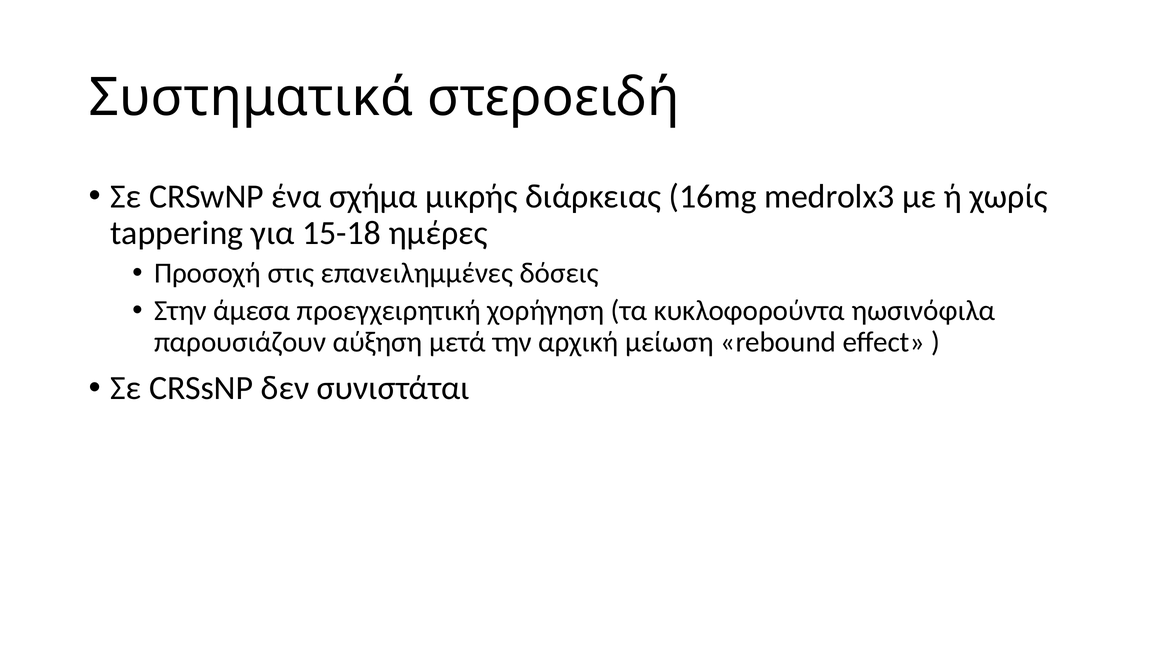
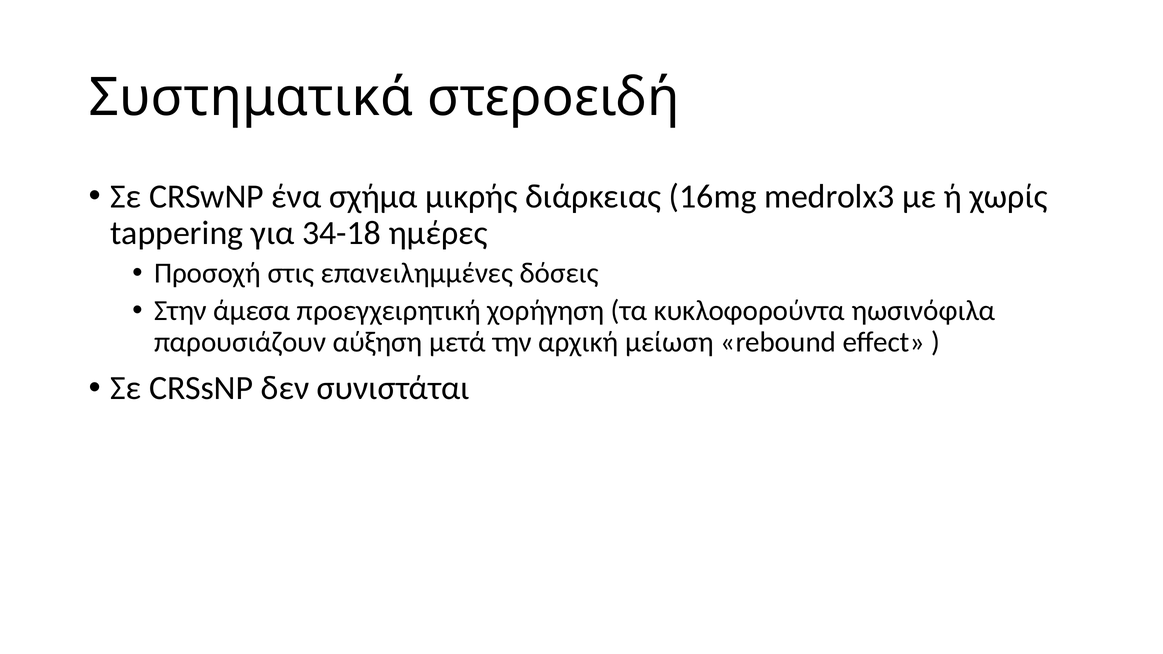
15-18: 15-18 -> 34-18 (342, 233)
